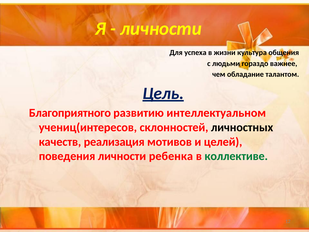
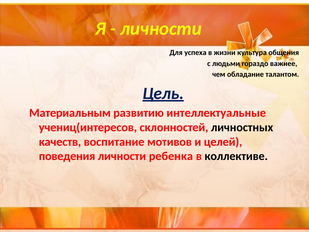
Благоприятного: Благоприятного -> Материальным (70, 113)
интеллектуальном: интеллектуальном -> интеллектуальные (216, 113)
реализация: реализация -> воспитание (114, 142)
коллективе colour: green -> black (236, 156)
